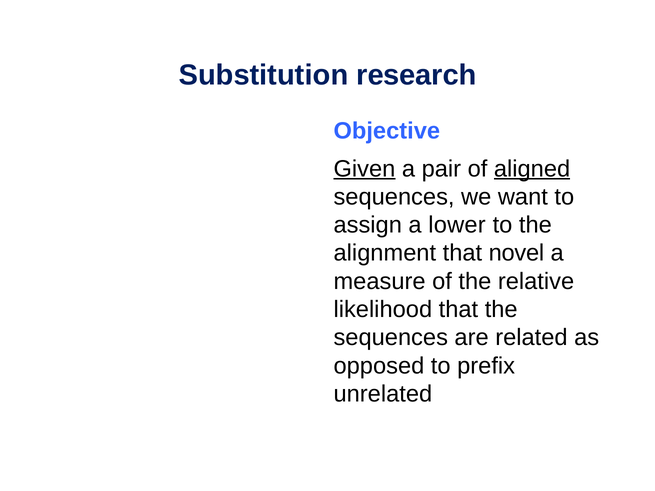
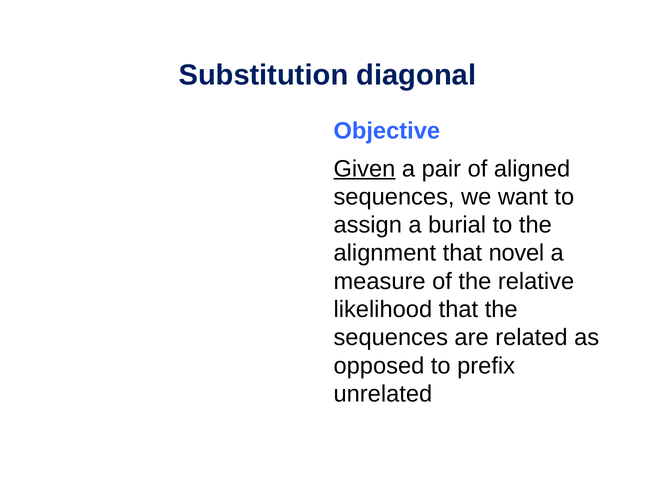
research: research -> diagonal (416, 75)
aligned underline: present -> none (532, 169)
lower: lower -> burial (457, 225)
